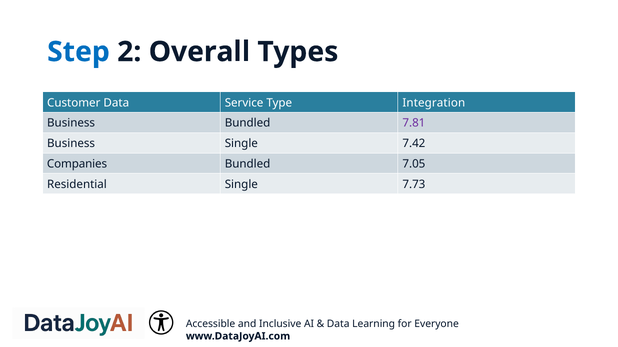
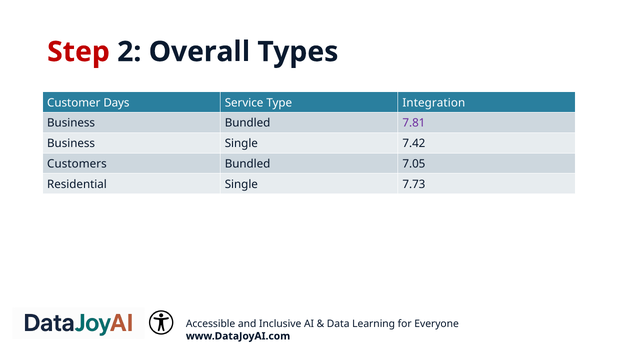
Step colour: blue -> red (78, 52)
Customer Data: Data -> Days (116, 103)
Companies: Companies -> Customers (77, 164)
